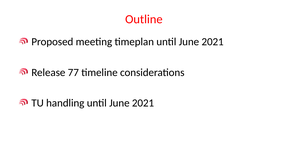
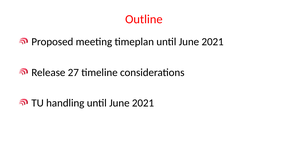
77: 77 -> 27 (73, 72)
